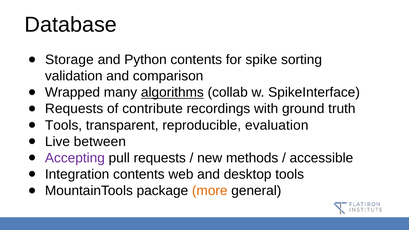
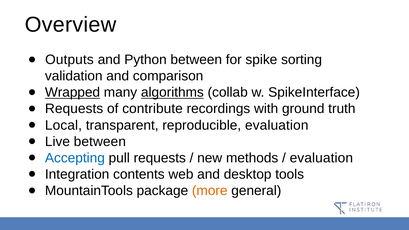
Database: Database -> Overview (71, 25)
Storage: Storage -> Outputs (69, 60)
Python contents: contents -> between (196, 60)
Wrapped underline: none -> present (73, 93)
Tools: Tools -> Local (63, 125)
Accepting colour: purple -> blue (75, 158)
accessible: accessible -> evaluation (321, 158)
